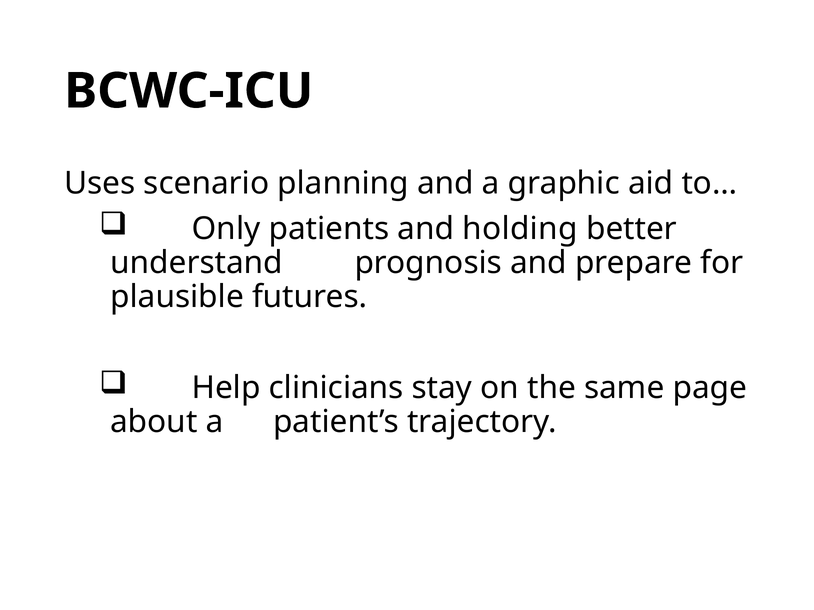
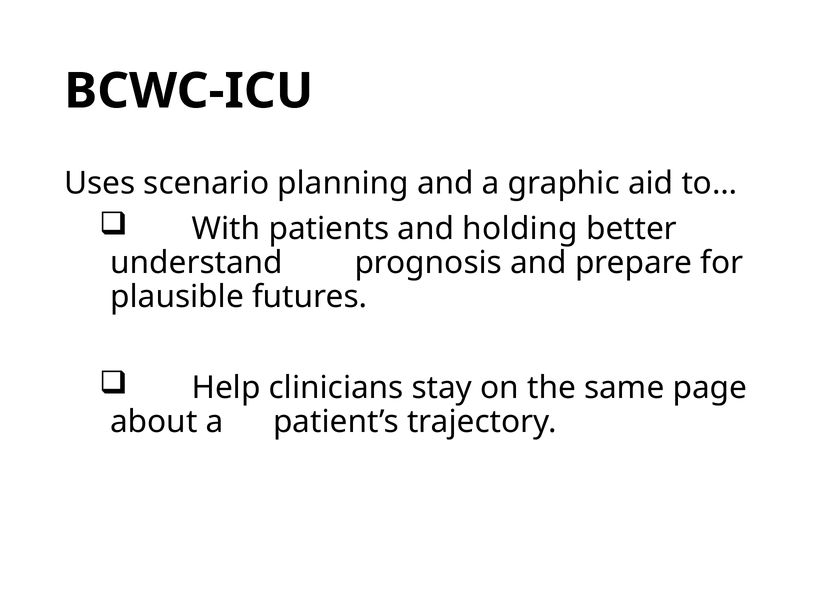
Only: Only -> With (226, 229)
